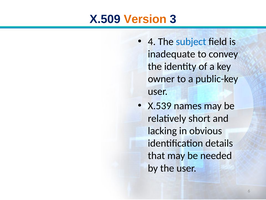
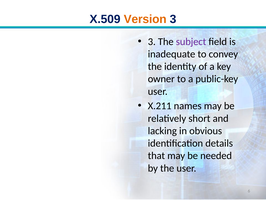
4: 4 -> 3 (152, 41)
subject colour: blue -> purple (191, 41)
X.539: X.539 -> X.211 (160, 106)
